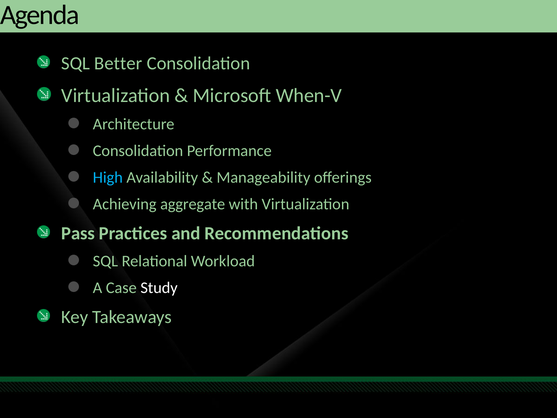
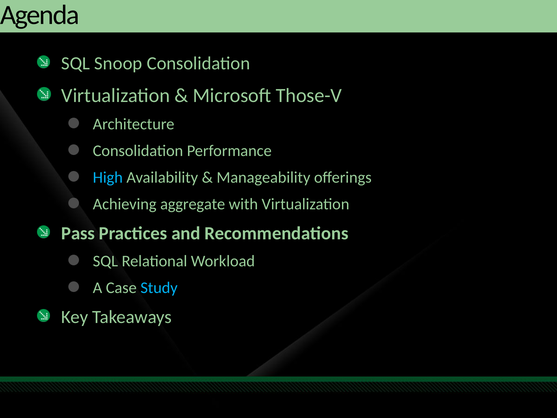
Better: Better -> Snoop (118, 63)
When-V: When-V -> Those-V (309, 96)
Study colour: white -> light blue (159, 288)
